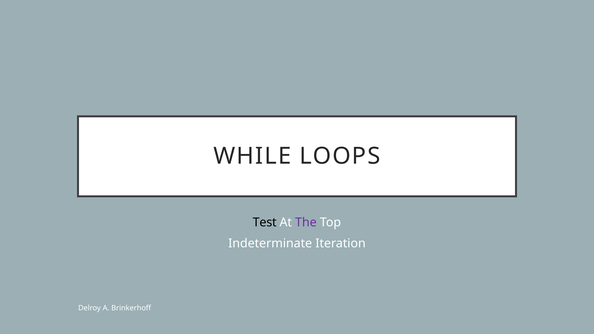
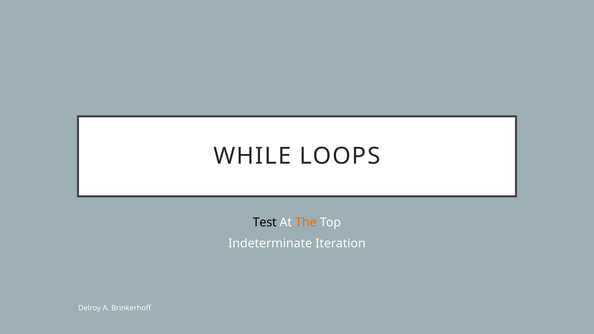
The colour: purple -> orange (306, 223)
